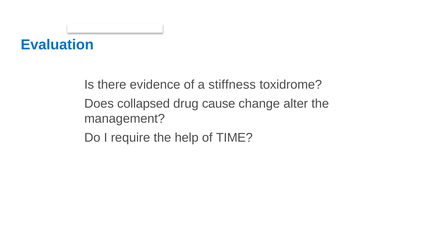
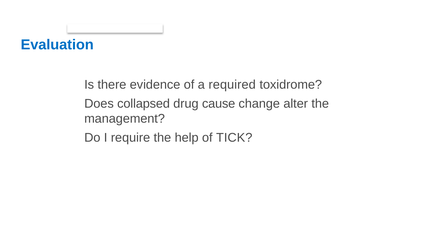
stiffness: stiffness -> required (232, 85)
TIME: TIME -> TICK (234, 138)
